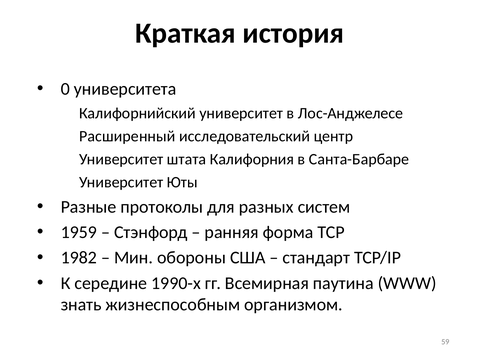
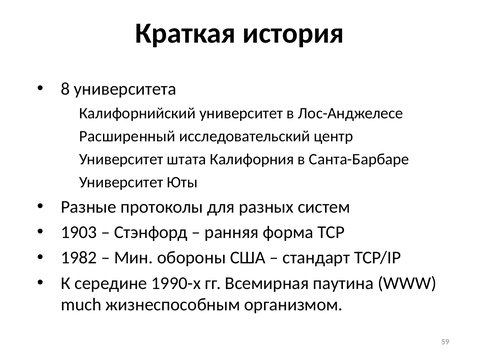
0: 0 -> 8 (65, 89)
1959: 1959 -> 1903 (79, 233)
знать: знать -> much (81, 305)
